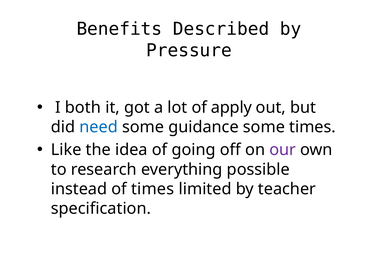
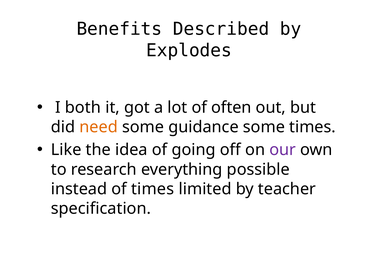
Pressure: Pressure -> Explodes (189, 50)
apply: apply -> often (231, 107)
need colour: blue -> orange (99, 127)
